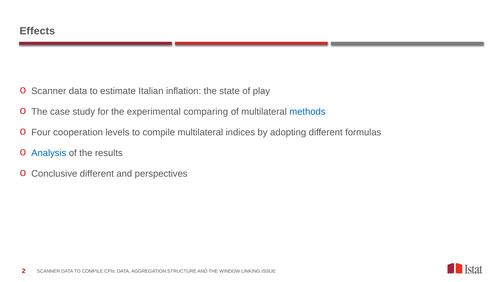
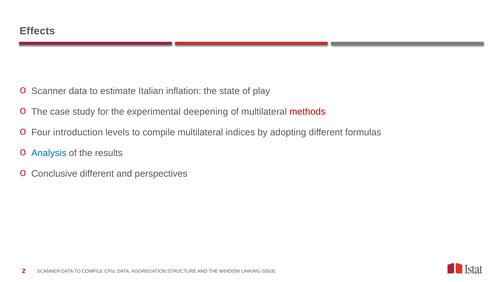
comparing: comparing -> deepening (206, 112)
methods colour: blue -> red (307, 112)
cooperation: cooperation -> introduction (78, 133)
